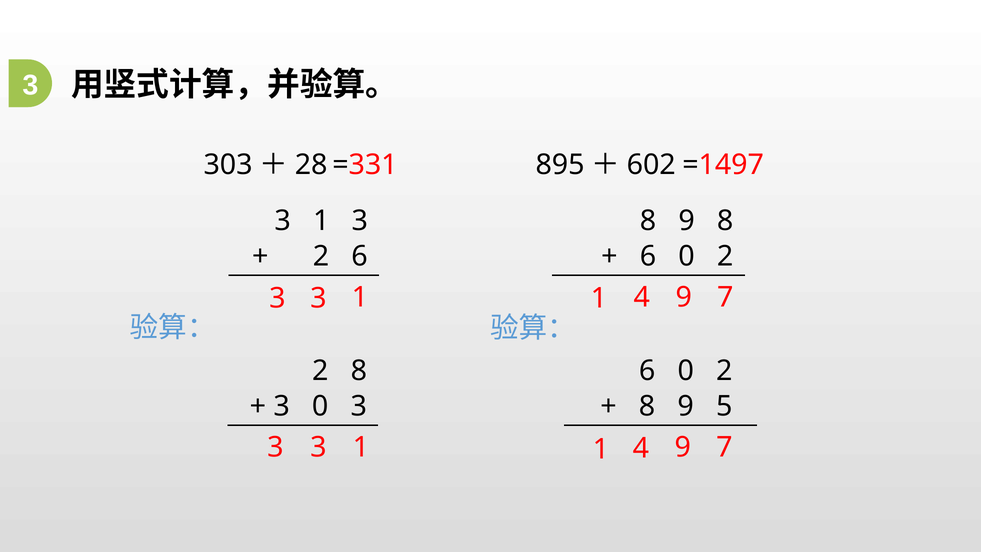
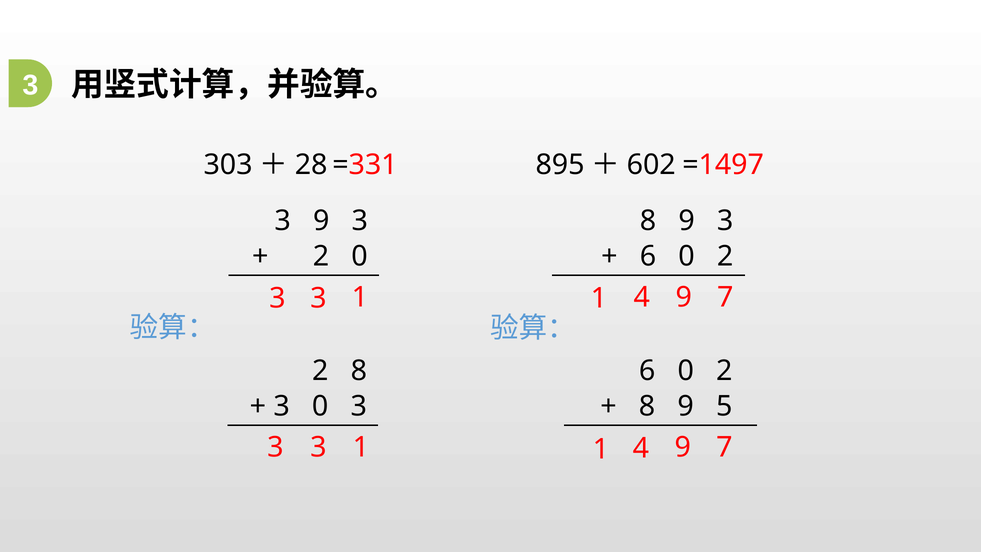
1: 1 -> 9 (321, 221)
8 9 8: 8 -> 3 (725, 221)
2 6: 6 -> 0 (360, 256)
